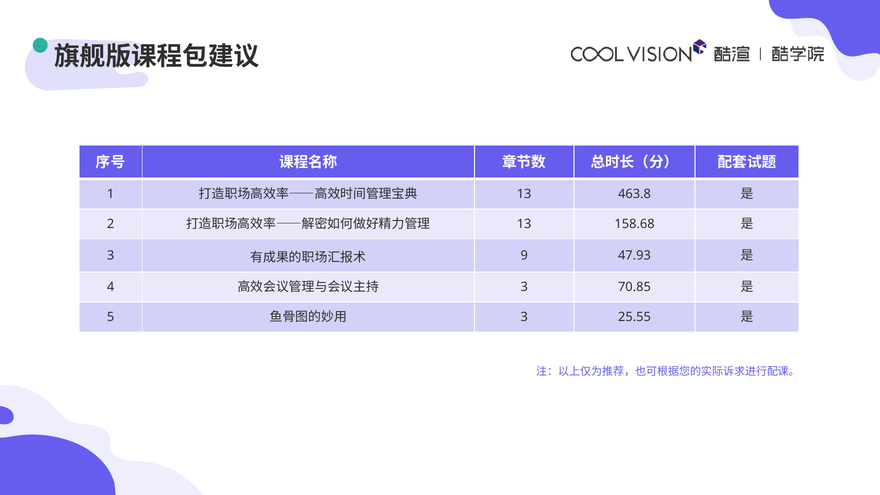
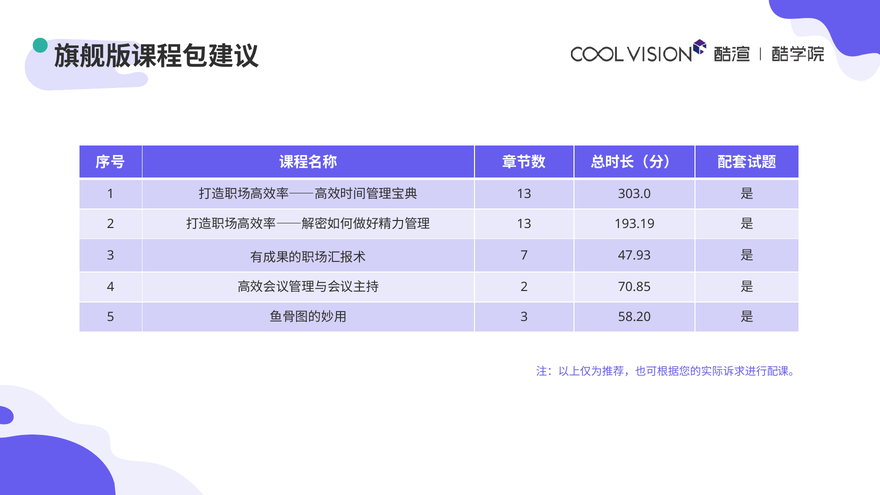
463.8: 463.8 -> 303.0 (634, 194)
158.68: 158.68 -> 193.19 (635, 224)
9: 9 -> 7 (524, 255)
3: 3 -> 2 (524, 287)
25.55: 25.55 -> 58.20 (634, 317)
